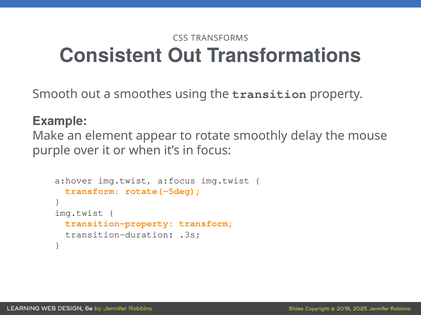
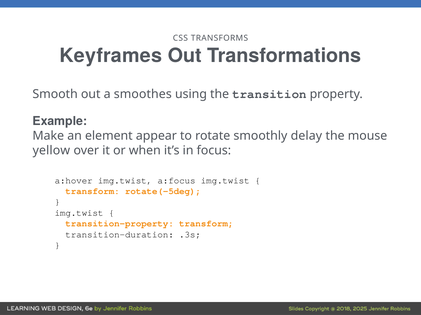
Consistent: Consistent -> Keyframes (111, 56)
purple: purple -> yellow (51, 151)
